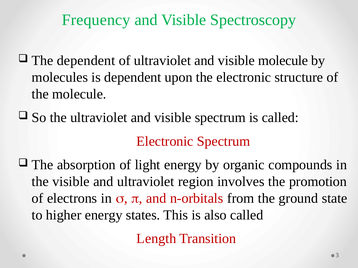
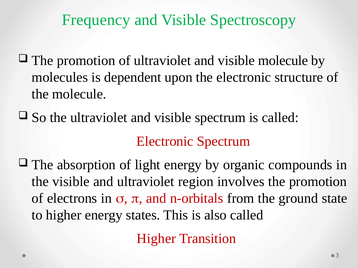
dependent: dependent -> promotion (86, 61)
Length: Length -> Higher (156, 239)
